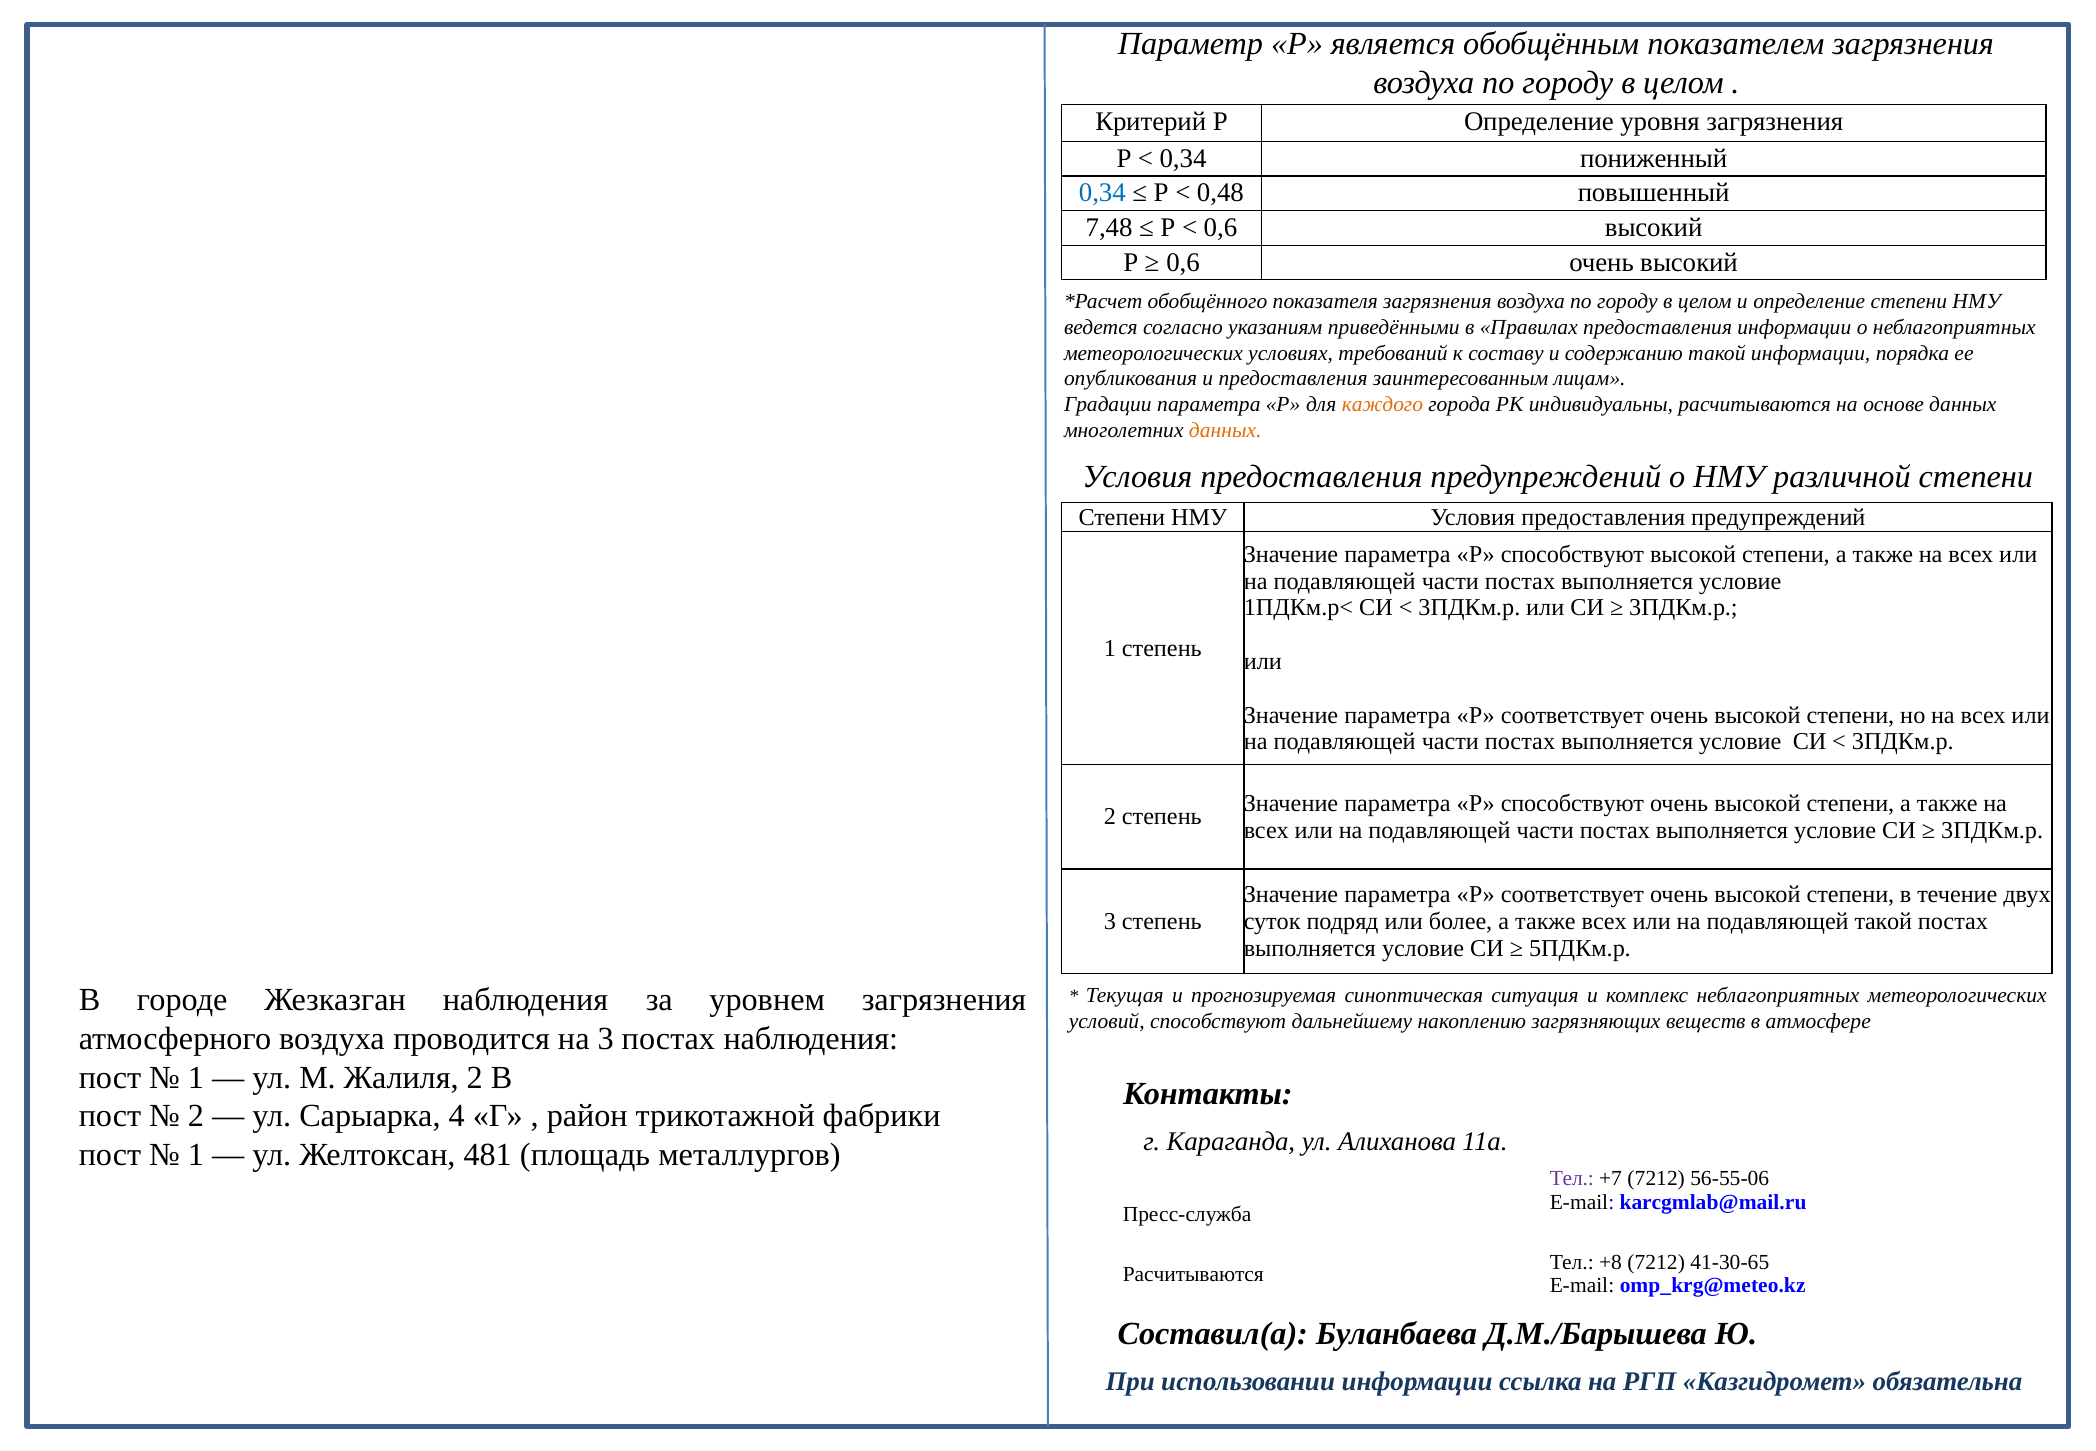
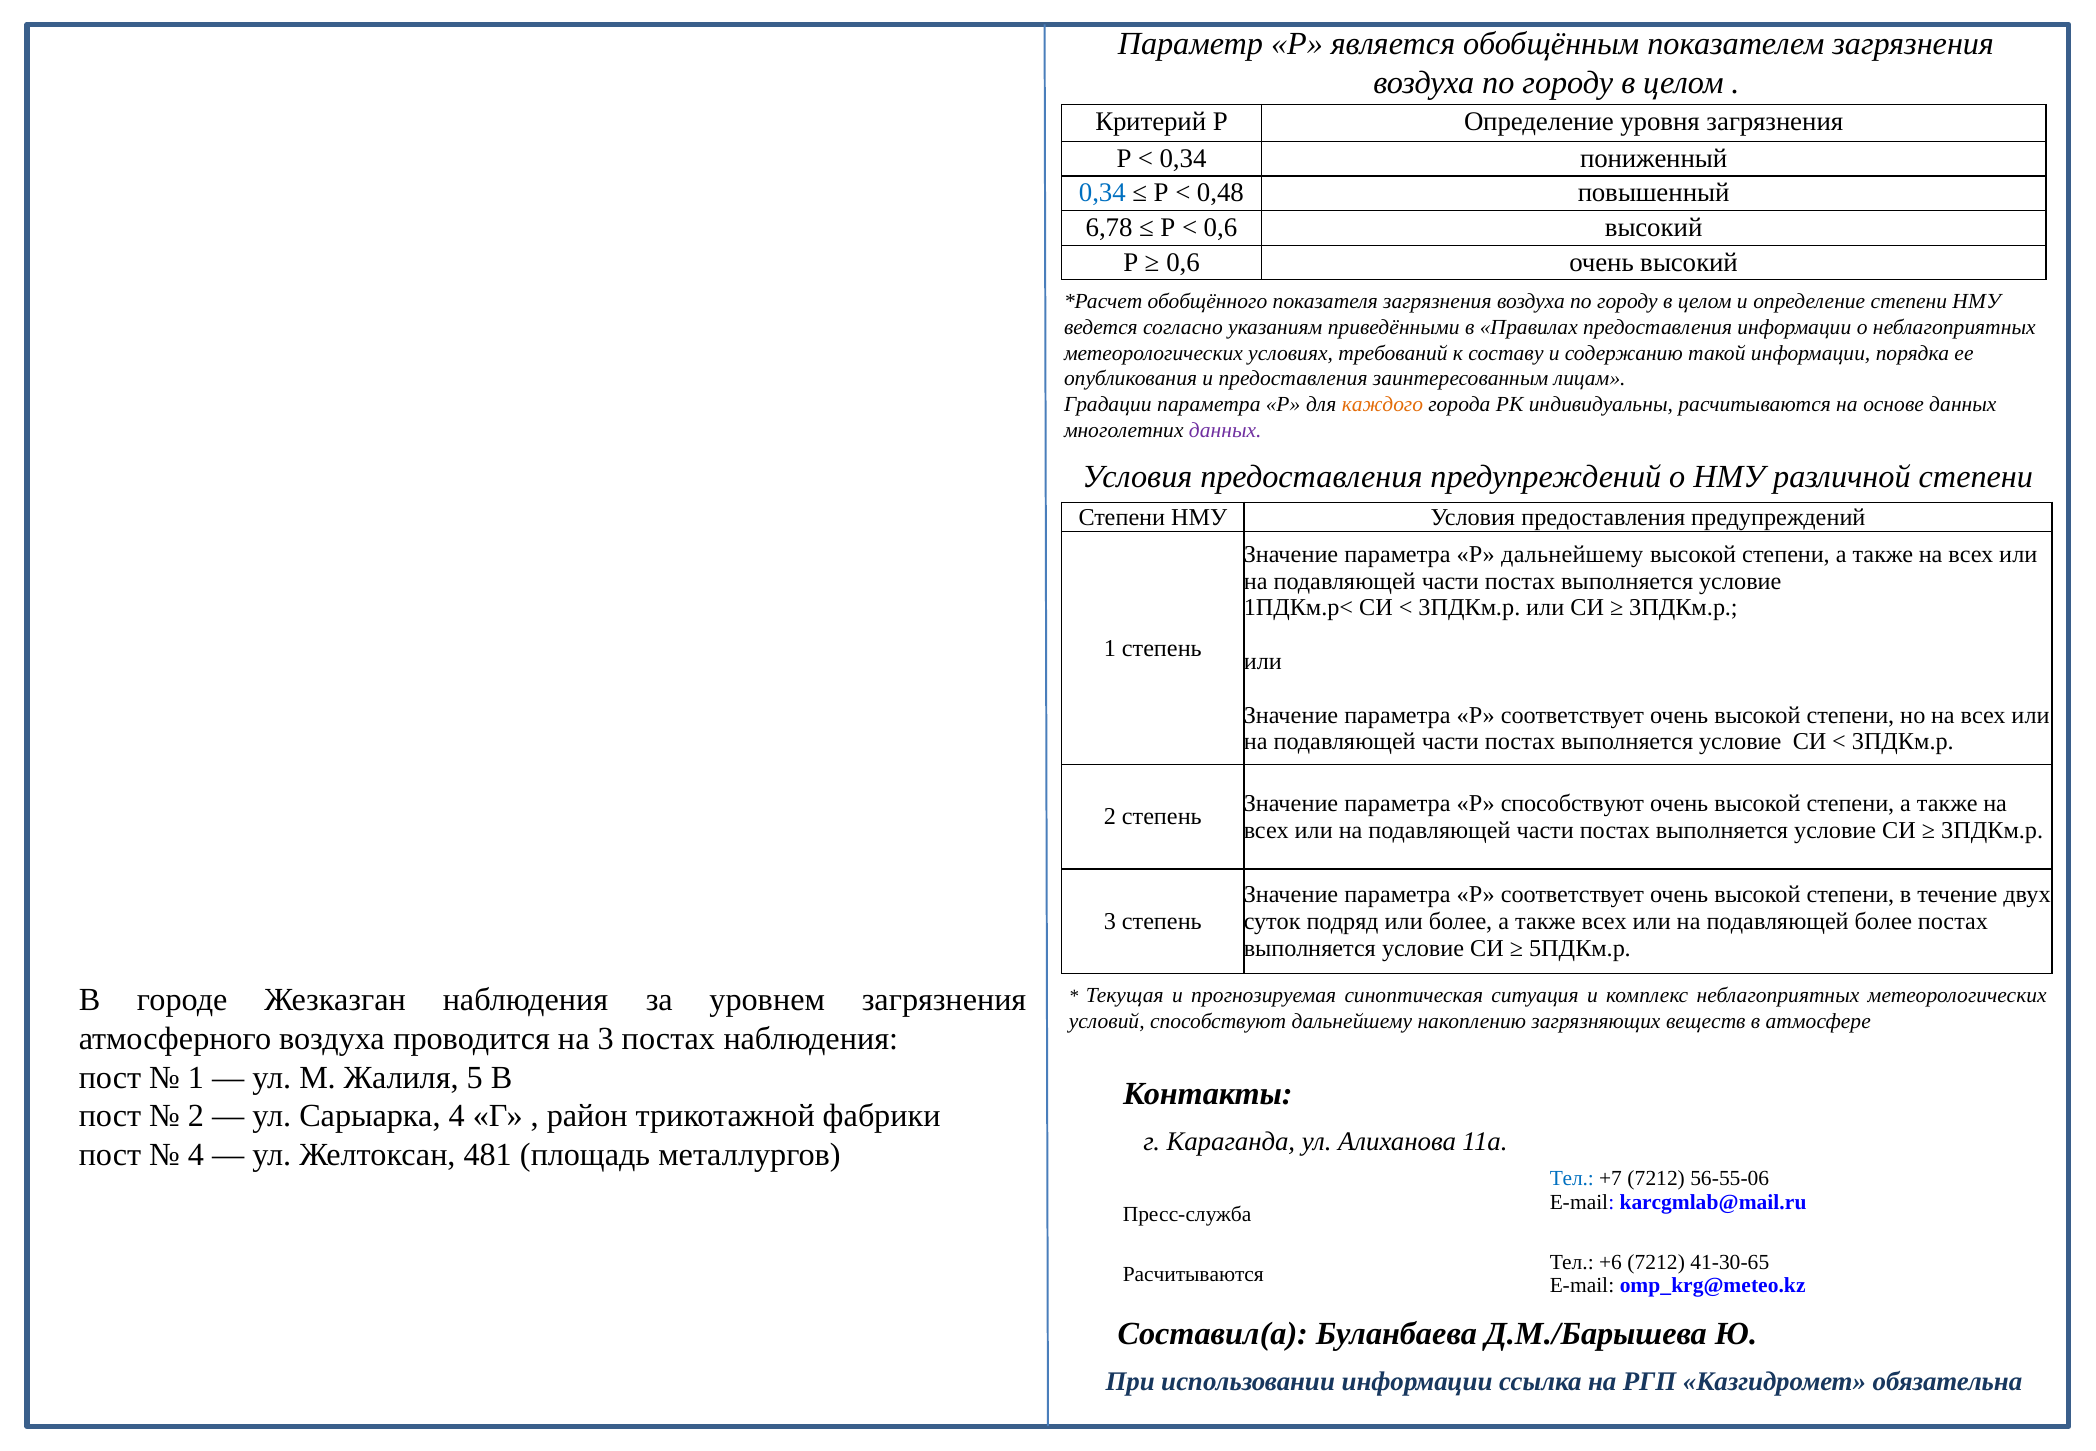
7,48: 7,48 -> 6,78 (1109, 228)
данных colour: orange -> purple (1225, 430)
способствуют: способствуют -> дальнейшему (1572, 554)
подавляющей такой: такой -> более (1883, 922)
Жалиля 2: 2 -> 5 (475, 1078)
1: 1 -> 4 (196, 1155)
Тел colour: purple -> blue (1572, 1178)
+8: +8 -> +6 (1610, 1262)
